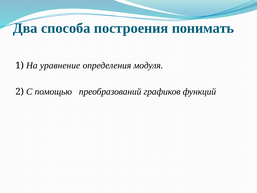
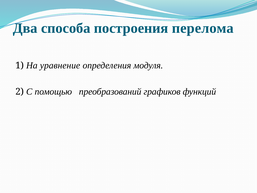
понимать: понимать -> перелома (203, 28)
